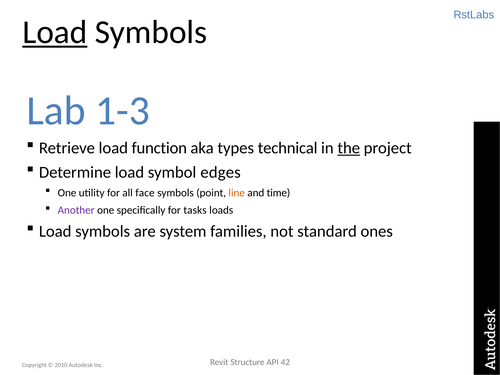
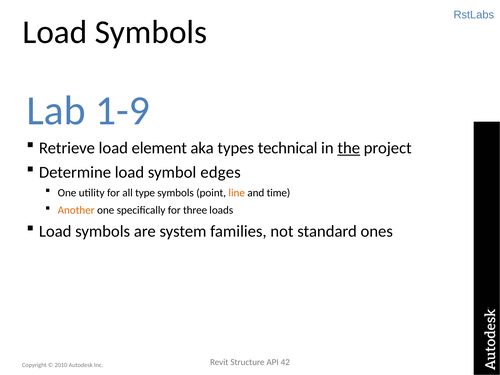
Load underline: present -> none (55, 32)
1-3: 1-3 -> 1-9 (123, 111)
function: function -> element (159, 148)
face: face -> type (145, 193)
Another colour: purple -> orange (76, 210)
tasks: tasks -> three (195, 210)
